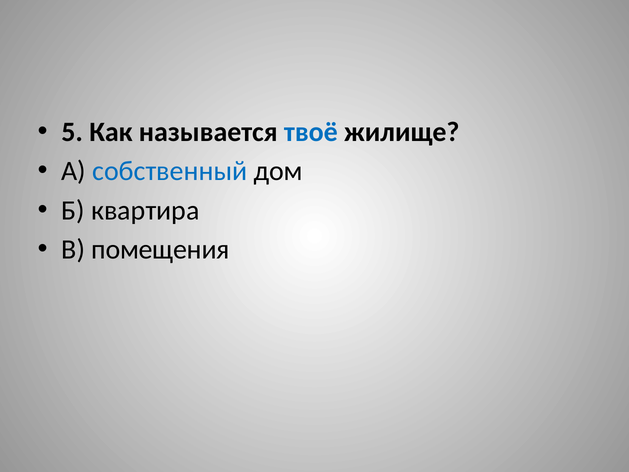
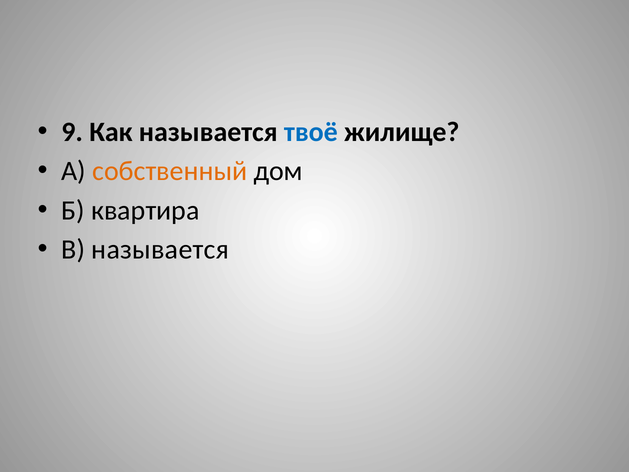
5: 5 -> 9 (72, 132)
собственный colour: blue -> orange (170, 171)
В помещения: помещения -> называется (160, 249)
